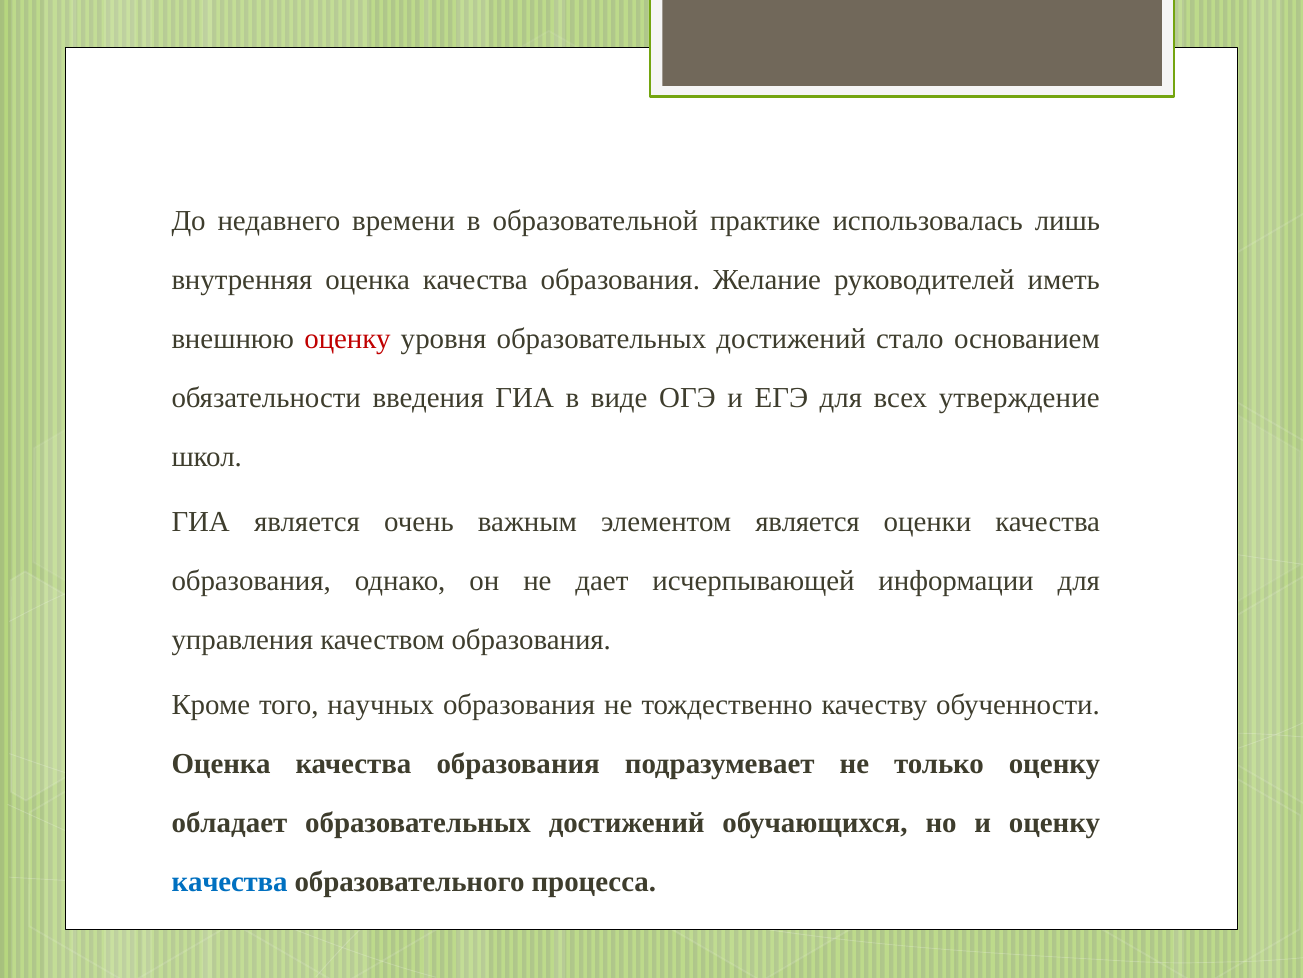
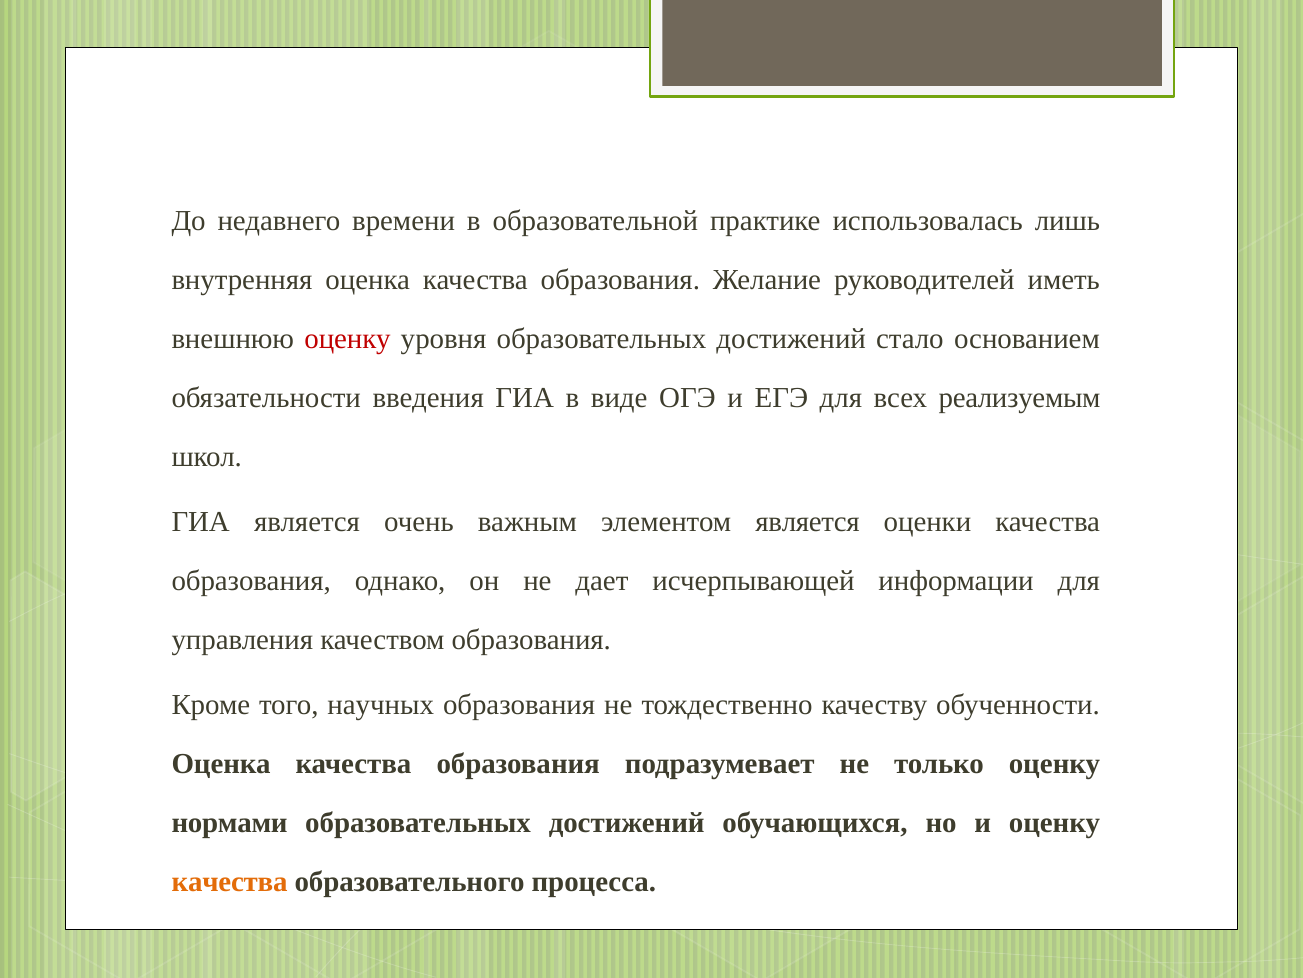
утверждение: утверждение -> реализуемым (1020, 398)
обладает: обладает -> нормами (230, 822)
качества colour: blue -> orange (230, 881)
